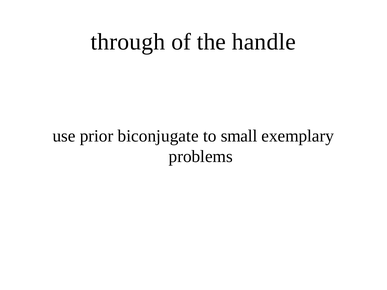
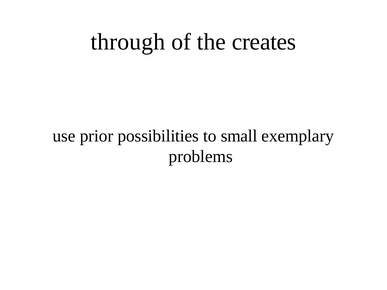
handle: handle -> creates (264, 42)
biconjugate: biconjugate -> possibilities (158, 136)
